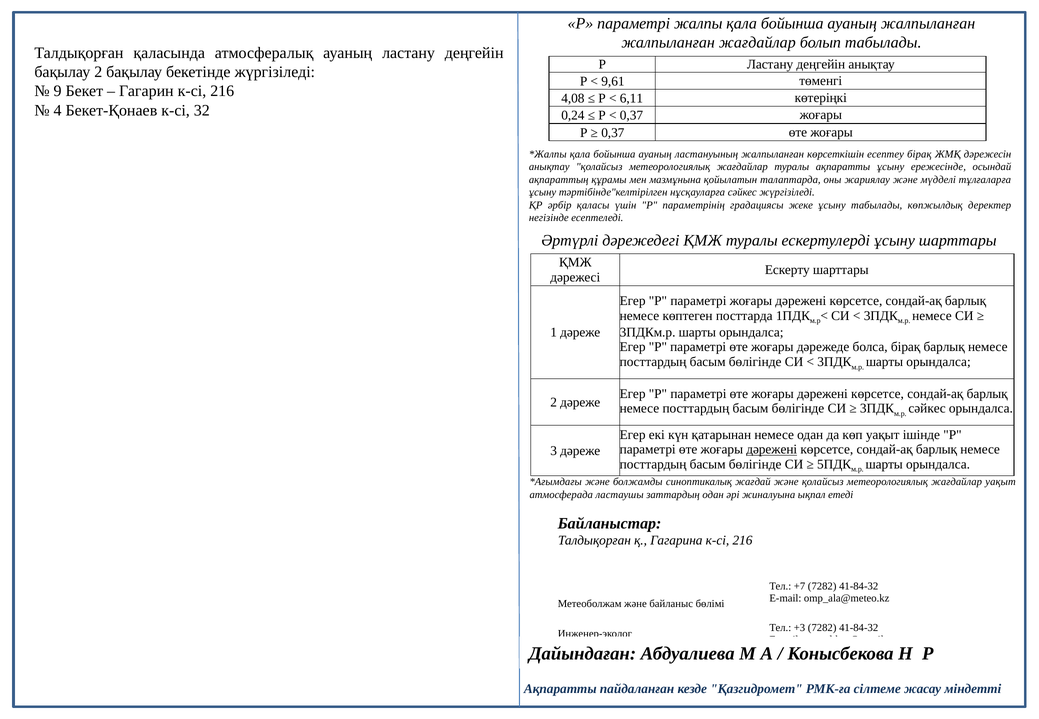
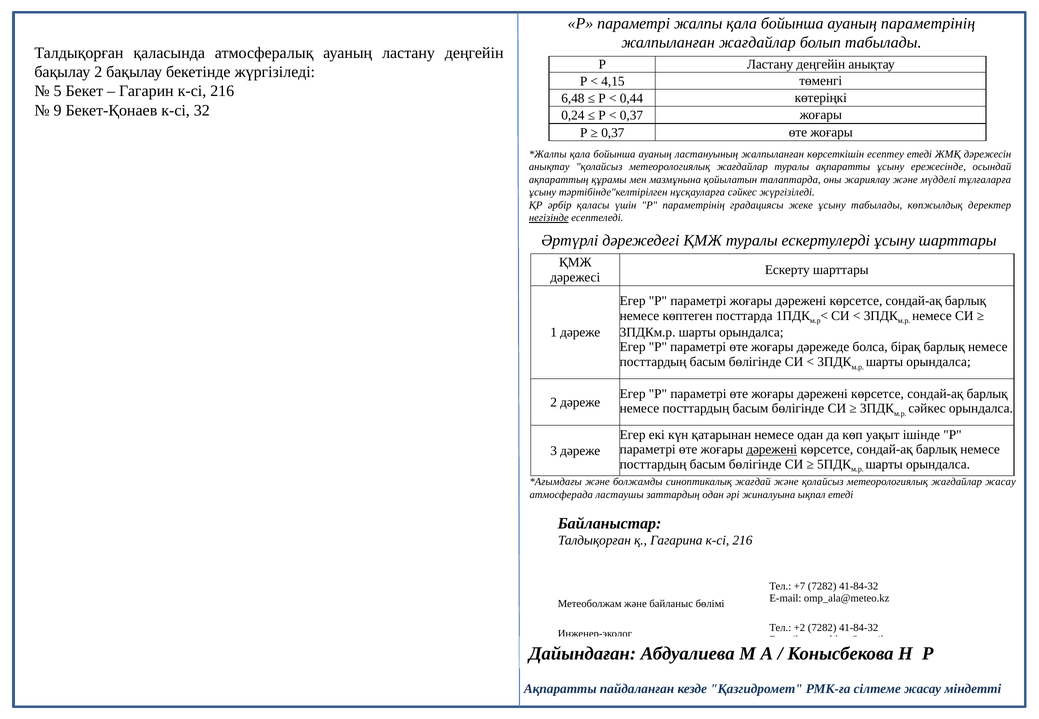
ауаның жалпыланған: жалпыланған -> параметрінің (928, 23)
9,61: 9,61 -> 4,15 (613, 81)
9: 9 -> 5 (58, 91)
4,08: 4,08 -> 6,48 (573, 98)
6,11: 6,11 -> 0,44 (631, 98)
4: 4 -> 9 (58, 110)
есептеу бірақ: бірақ -> етеді (919, 154)
негізінде underline: none -> present (549, 218)
жағдайлар уақыт: уақыт -> жасау (1001, 482)
+3: +3 -> +2 (800, 628)
